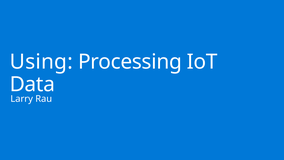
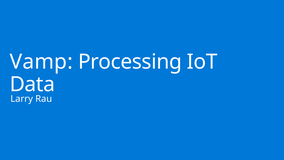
Using: Using -> Vamp (41, 62)
